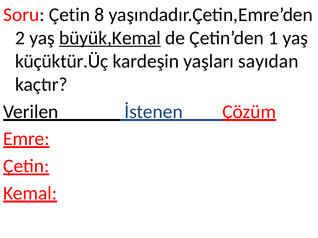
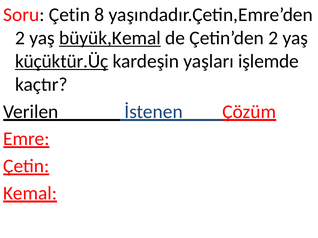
Çetin’den 1: 1 -> 2 (273, 38)
küçüktür.Üç underline: none -> present (62, 61)
sayıdan: sayıdan -> işlemde (269, 61)
